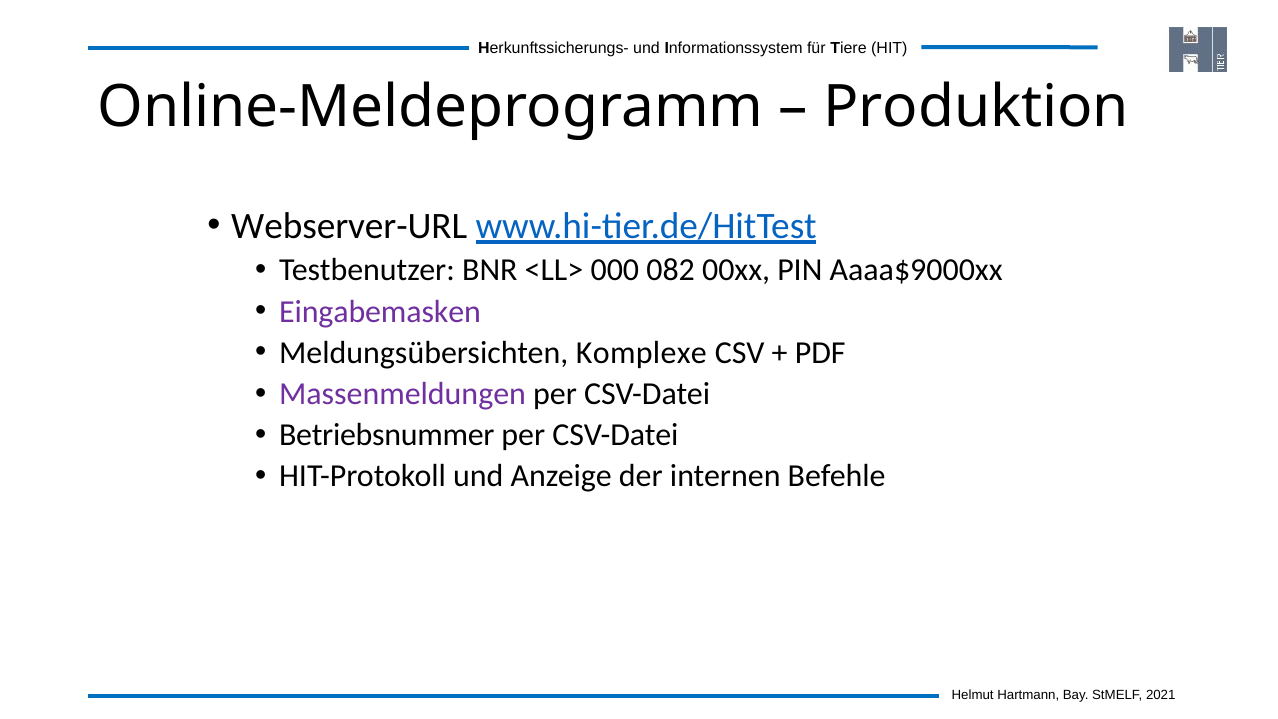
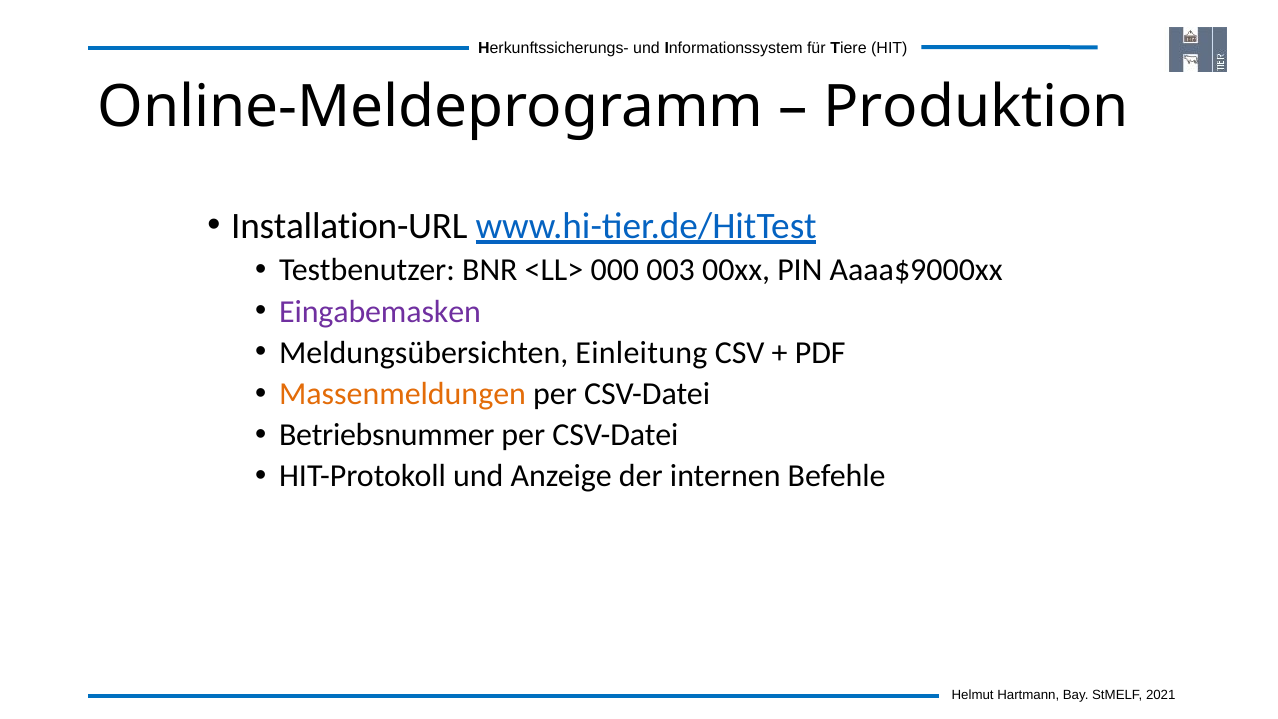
Webserver-URL: Webserver-URL -> Installation-URL (349, 226)
082: 082 -> 003 (671, 270)
Komplexe: Komplexe -> Einleitung (641, 353)
Massenmeldungen colour: purple -> orange (403, 394)
